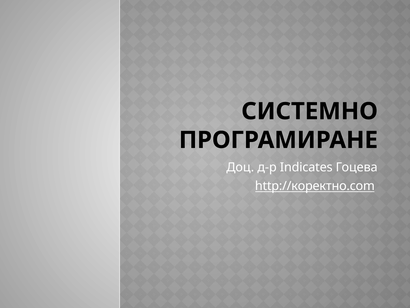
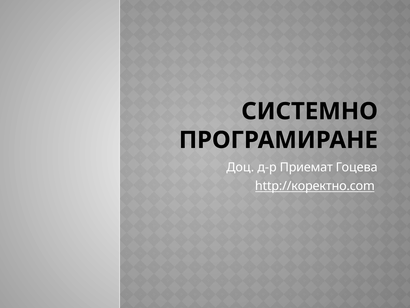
Indicates: Indicates -> Приемат (306, 167)
